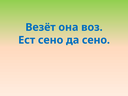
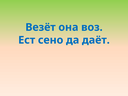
да сено: сено -> даёт (96, 40)
